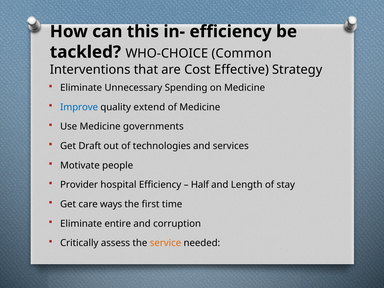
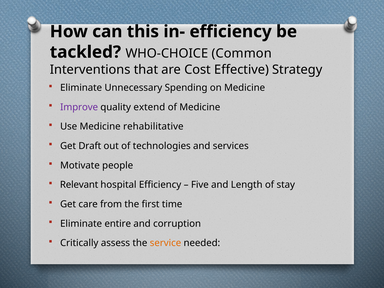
Improve colour: blue -> purple (79, 107)
governments: governments -> rehabilitative (153, 127)
Provider: Provider -> Relevant (79, 185)
Half: Half -> Five (200, 185)
ways: ways -> from (111, 204)
